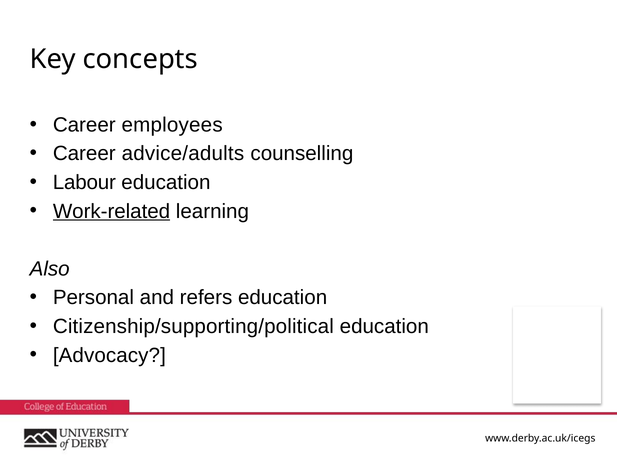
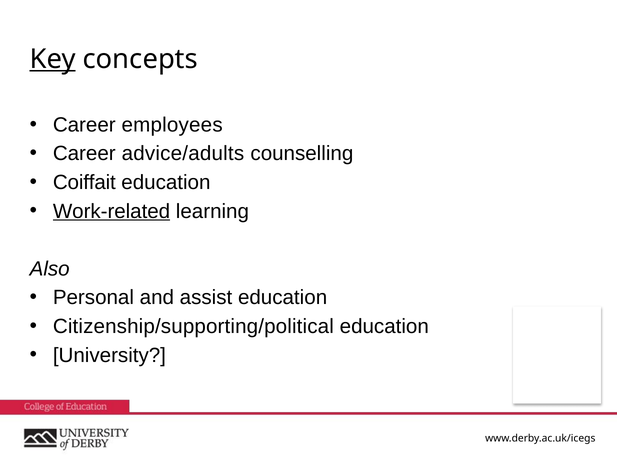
Key underline: none -> present (53, 59)
Labour: Labour -> Coiffait (84, 182)
refers: refers -> assist (206, 298)
Advocacy: Advocacy -> University (109, 355)
